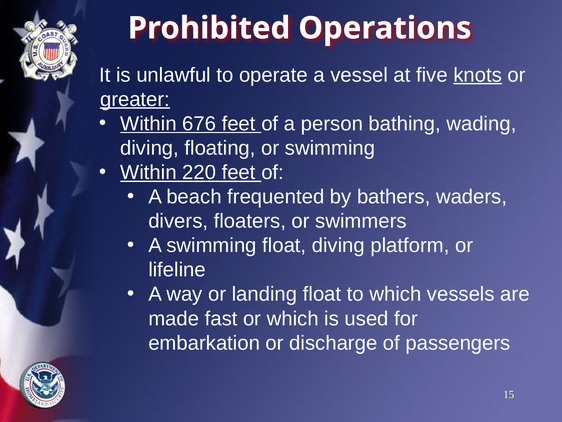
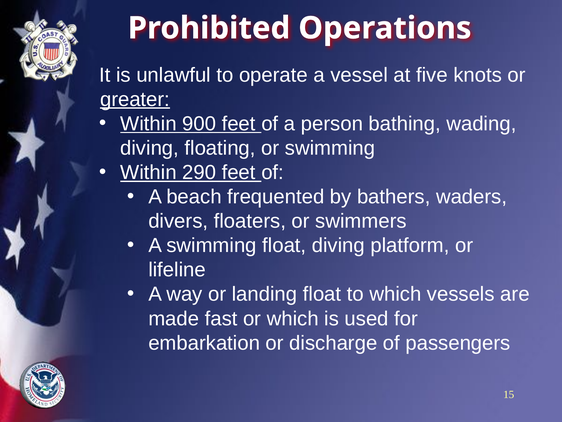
knots underline: present -> none (478, 75)
676: 676 -> 900 (199, 124)
220: 220 -> 290 (199, 172)
